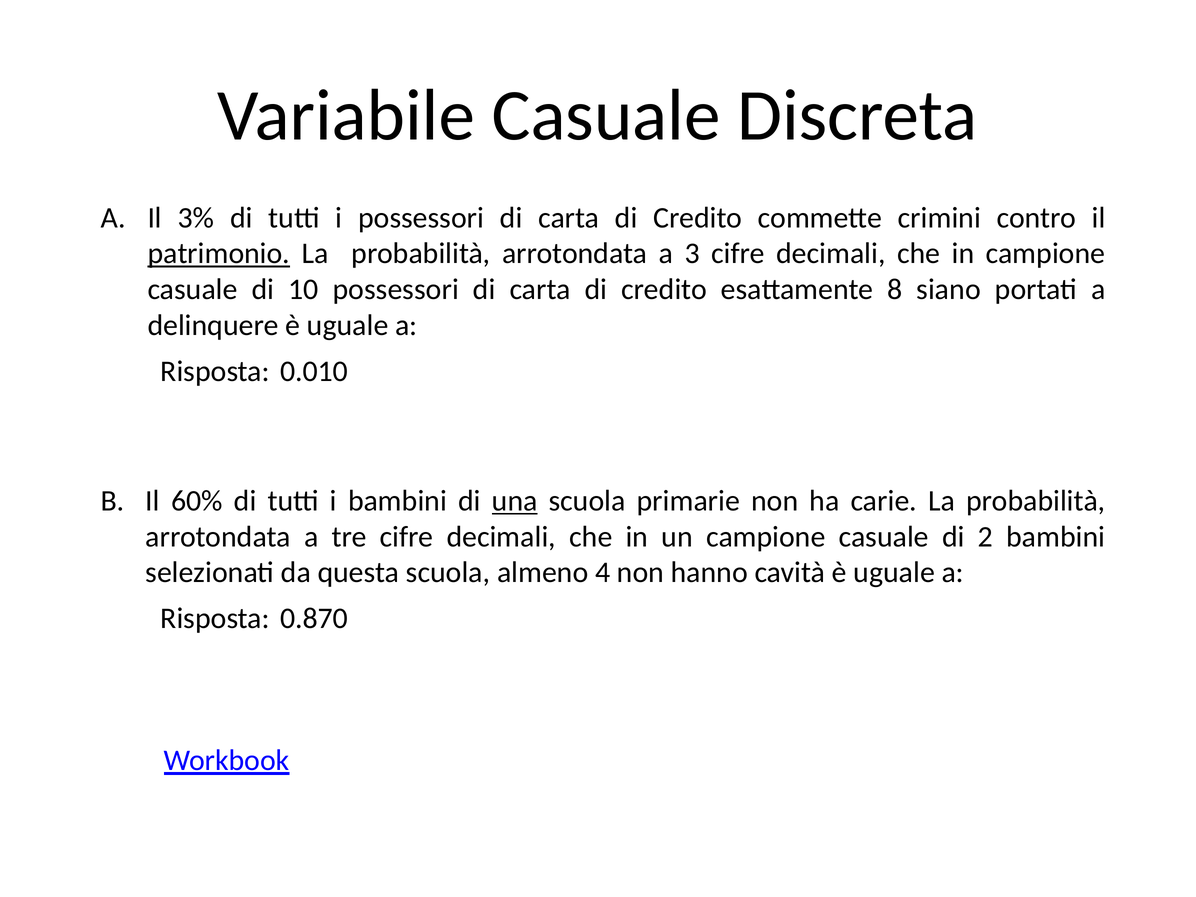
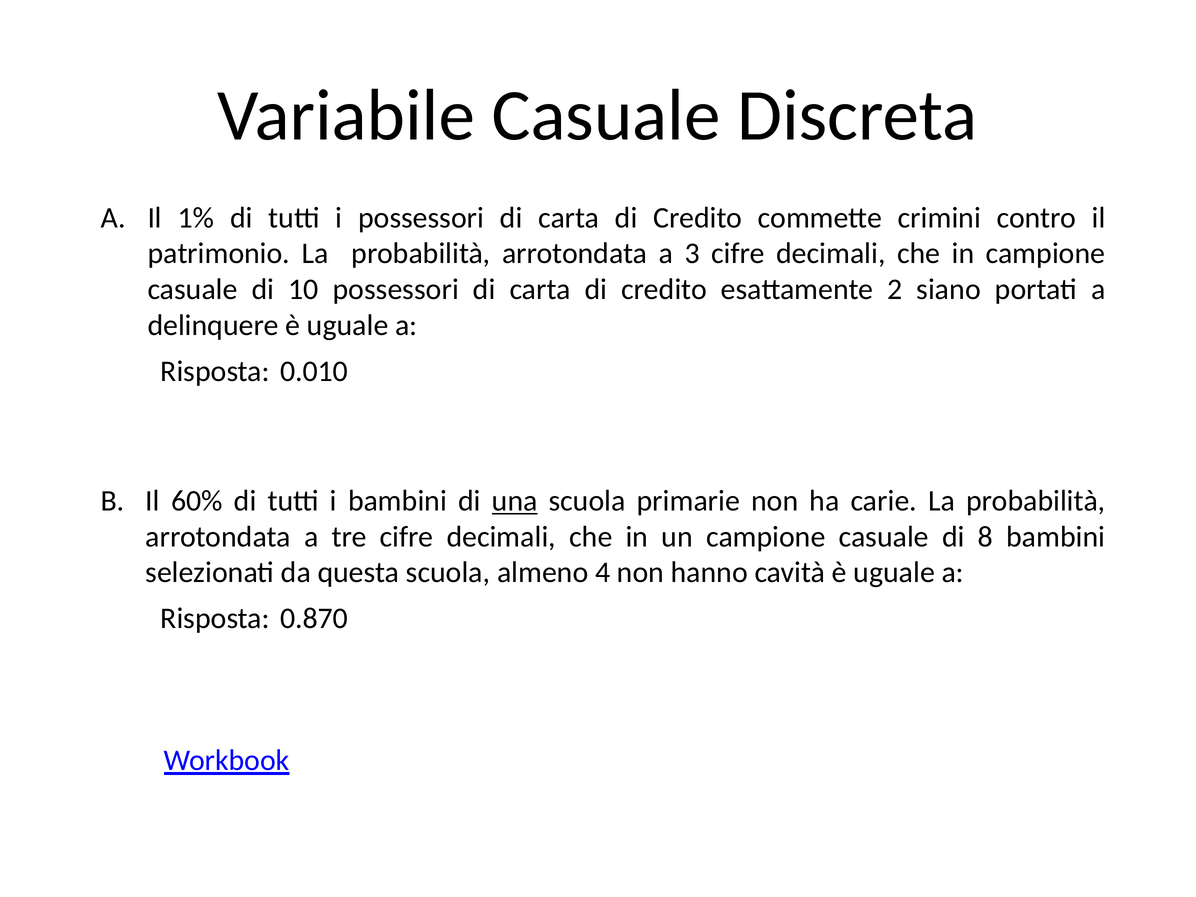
3%: 3% -> 1% (196, 218)
patrimonio underline: present -> none (219, 254)
8: 8 -> 2 (895, 290)
2: 2 -> 8 (986, 537)
